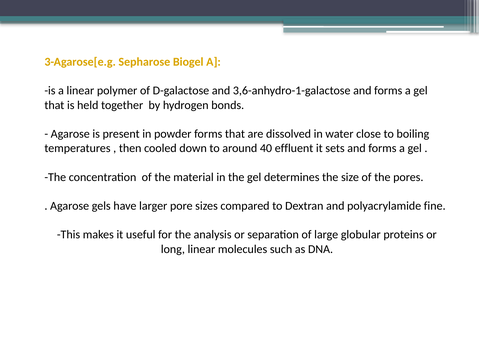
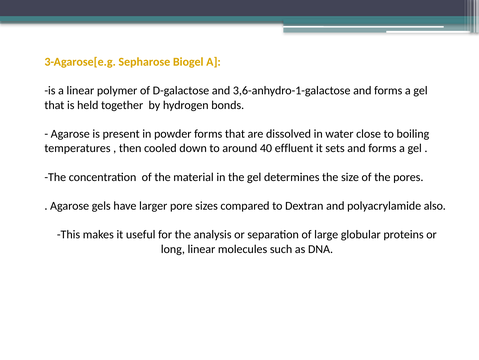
fine: fine -> also (435, 205)
